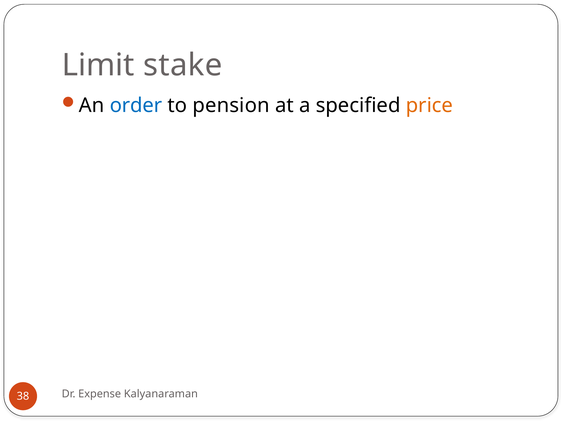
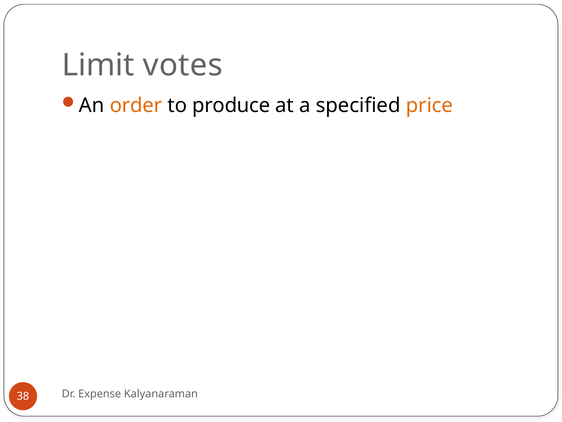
stake: stake -> votes (183, 65)
order colour: blue -> orange (136, 105)
pension: pension -> produce (231, 105)
